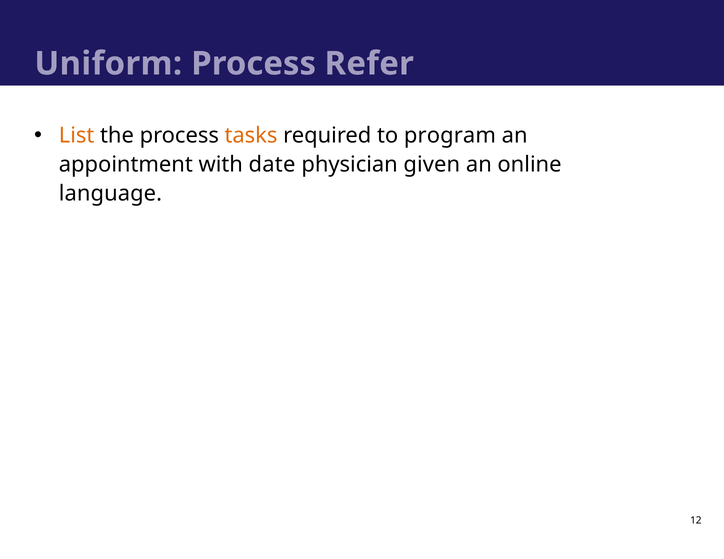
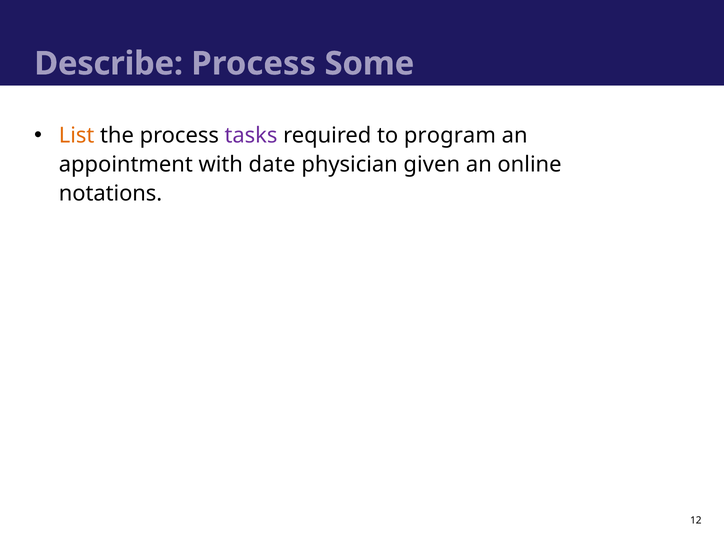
Uniform: Uniform -> Describe (109, 64)
Refer: Refer -> Some (369, 64)
tasks colour: orange -> purple (251, 136)
language: language -> notations (111, 194)
